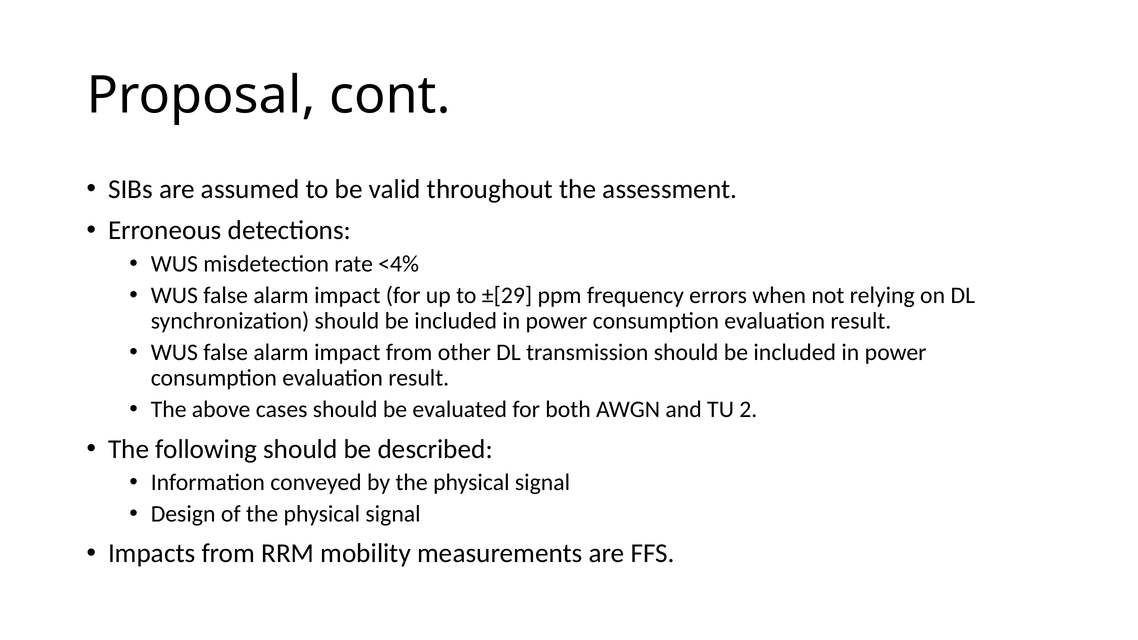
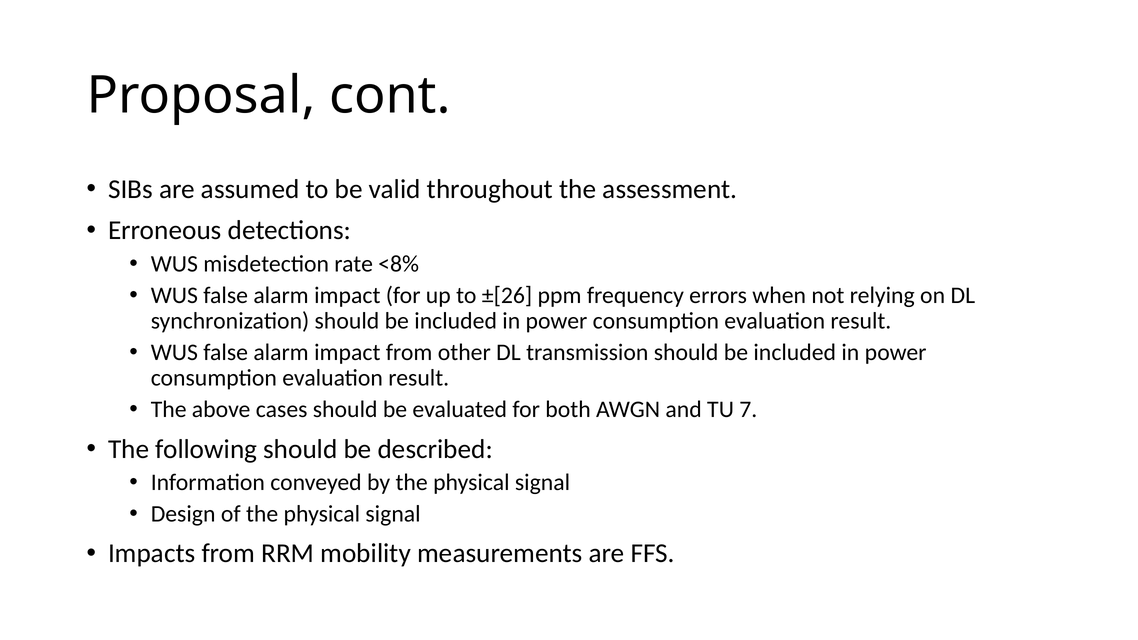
<4%: <4% -> <8% (399, 264)
±[29: ±[29 -> ±[26 (507, 295)
2: 2 -> 7 (748, 410)
